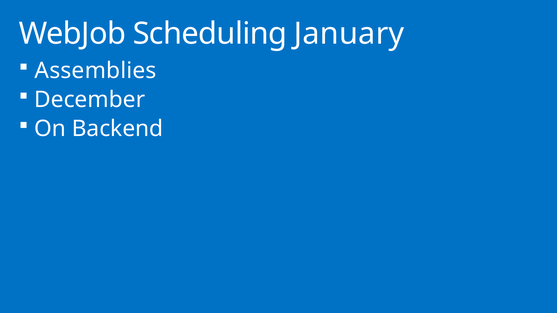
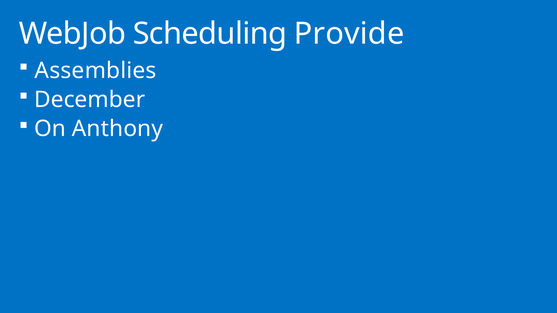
January: January -> Provide (349, 34)
Backend: Backend -> Anthony (118, 129)
